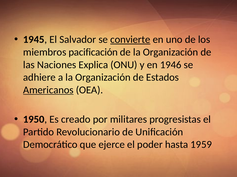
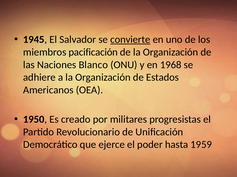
Explica: Explica -> Blanco (93, 65)
1946: 1946 -> 1968 (171, 65)
Americanos underline: present -> none (48, 90)
